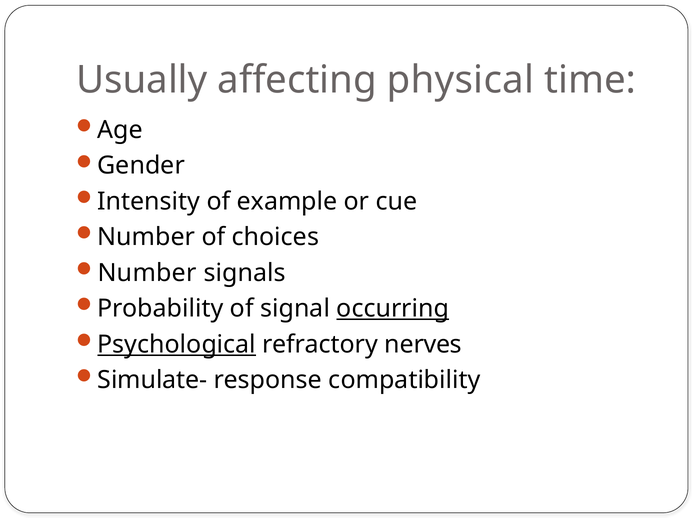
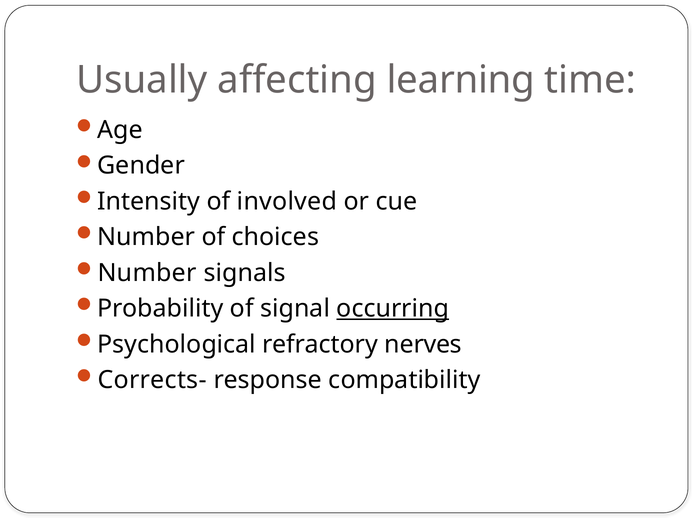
physical: physical -> learning (461, 80)
example: example -> involved (287, 201)
Psychological underline: present -> none (177, 344)
Simulate-: Simulate- -> Corrects- (152, 380)
